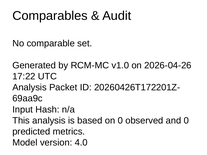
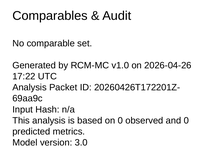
4.0: 4.0 -> 3.0 (81, 143)
